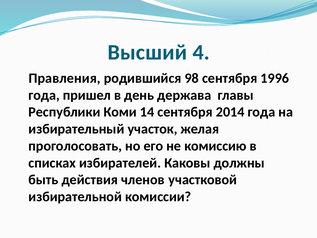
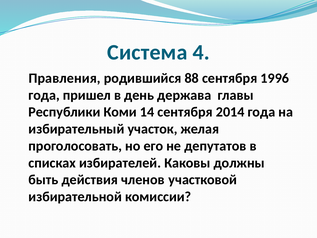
Высший: Высший -> Система (147, 52)
98: 98 -> 88 (192, 78)
комиссию: комиссию -> депутатов (215, 146)
